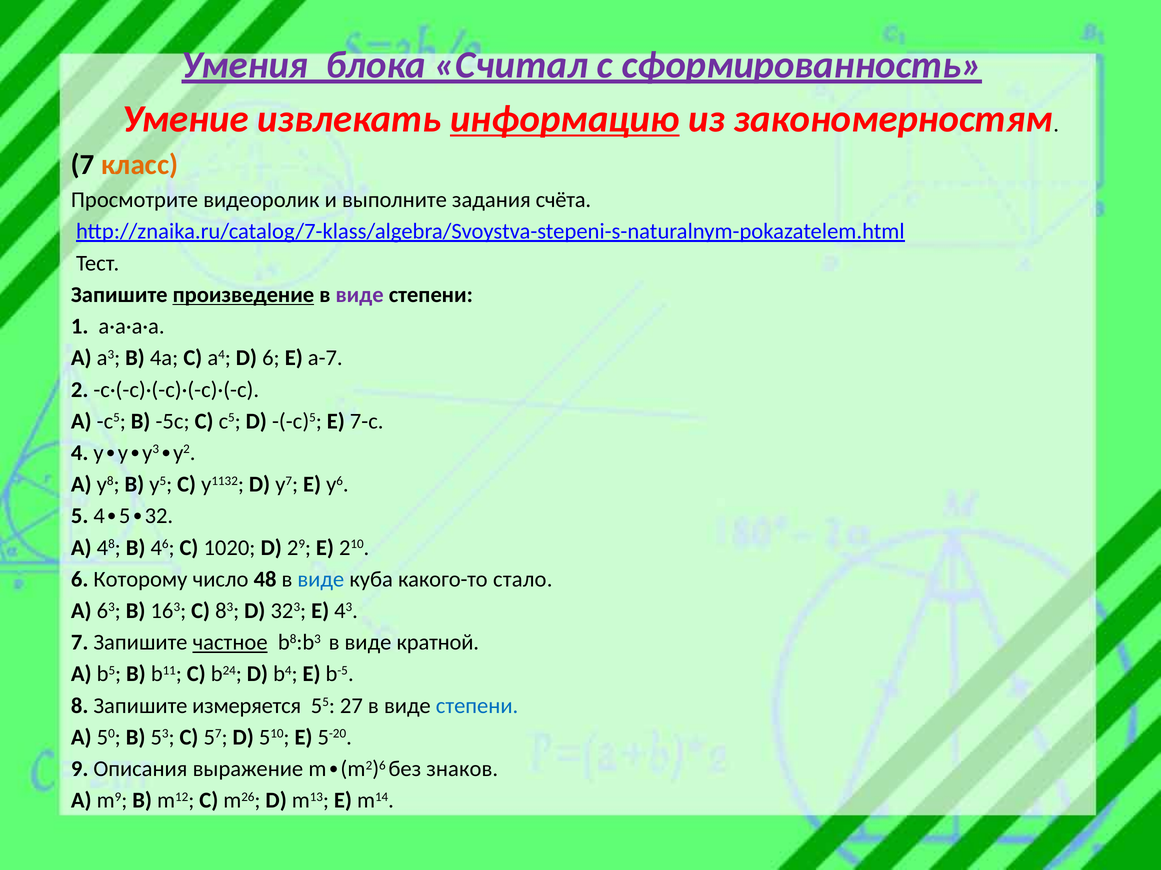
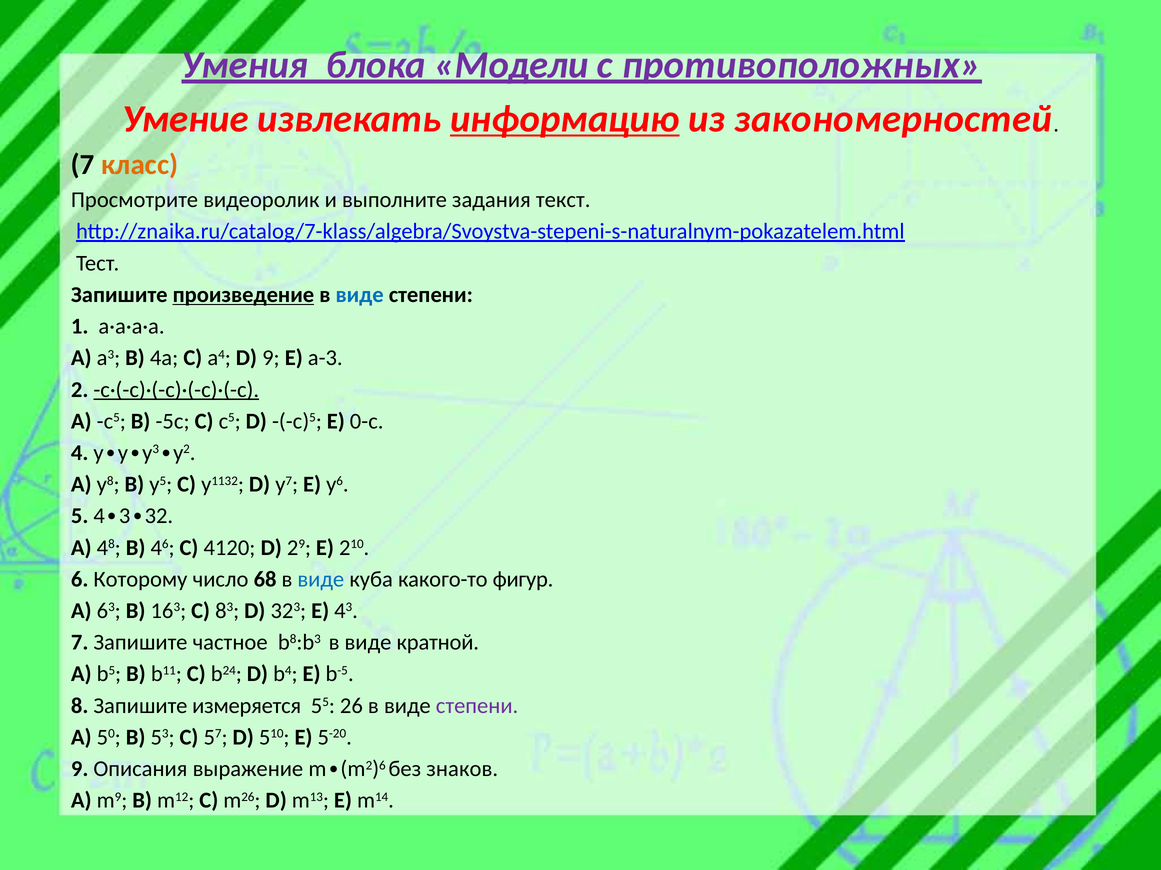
Считал: Считал -> Модели (511, 65)
сформированность: сформированность -> противоположных (802, 65)
закономерностям: закономерностям -> закономерностей (893, 119)
счёта: счёта -> текст (563, 200)
виде colour: purple -> blue (360, 295)
D 6: 6 -> 9 (271, 358)
a-7: a-7 -> a-3 (325, 358)
c·(-c)·(-c)·(-c)·(-c underline: none -> present (176, 390)
7-c: 7-c -> 0-c (367, 422)
4 5: 5 -> 3 (125, 516)
1020: 1020 -> 4120 (229, 548)
число 48: 48 -> 68 (265, 580)
стало: стало -> фигур (523, 580)
частное underline: present -> none (230, 643)
27: 27 -> 26 (351, 706)
степени colour: blue -> purple (477, 706)
